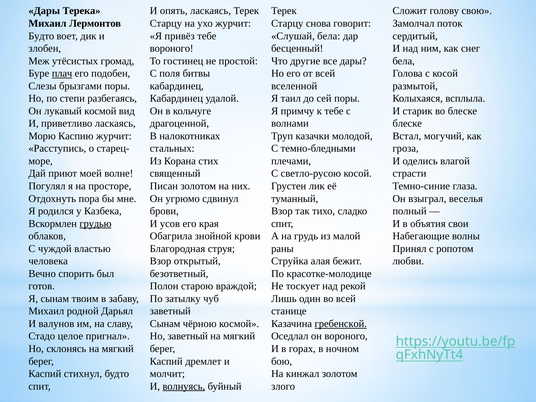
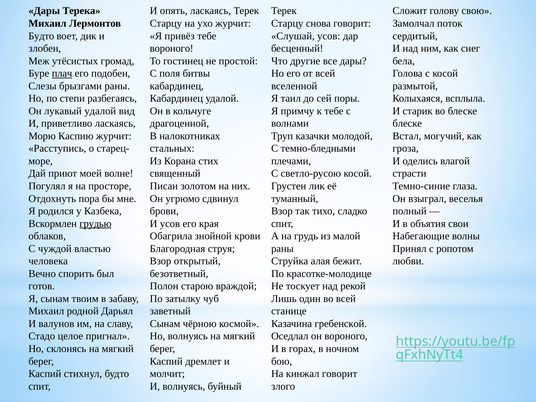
Слушай бела: бела -> усов (329, 36)
брызгами поры: поры -> раны (117, 86)
лукавый космой: космой -> удалой (100, 111)
гребенской underline: present -> none (341, 324)
Но заветный: заветный -> волнуясь (188, 336)
кинжал золотом: золотом -> говорит (340, 374)
волнуясь underline: present -> none (184, 386)
